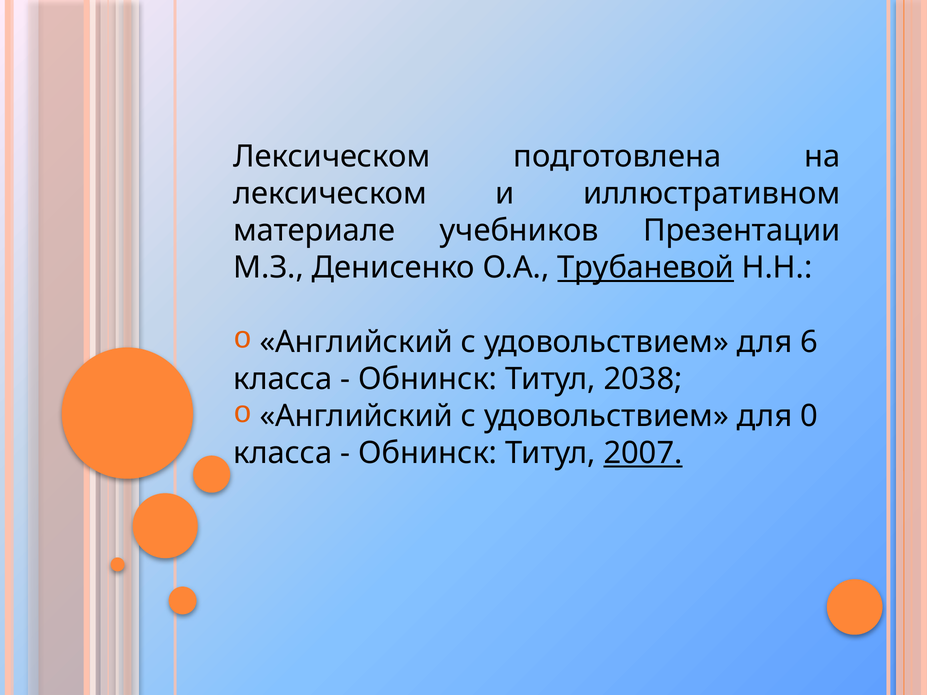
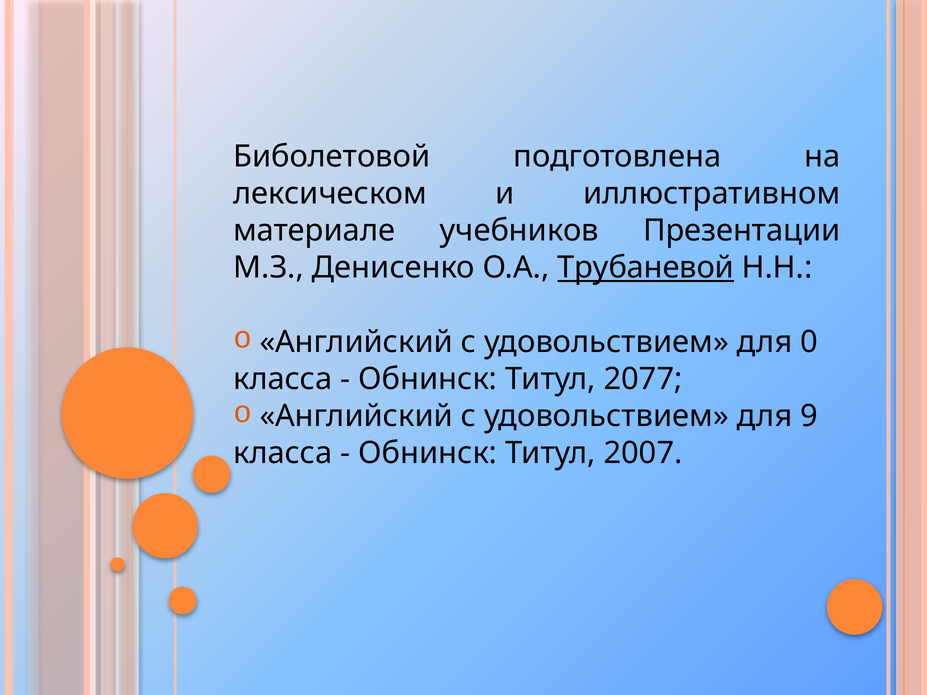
Лексическом: Лексическом -> Биболетовой (332, 157)
6: 6 -> 0 (809, 342)
2038: 2038 -> 2077 (643, 379)
0: 0 -> 9 (809, 416)
2007 underline: present -> none (643, 453)
